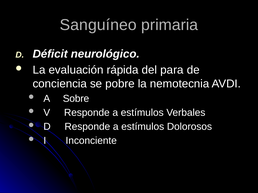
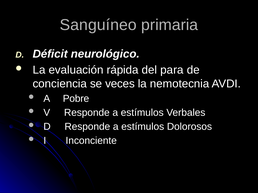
pobre: pobre -> veces (120, 84)
Sobre: Sobre -> Pobre (76, 99)
